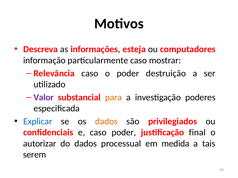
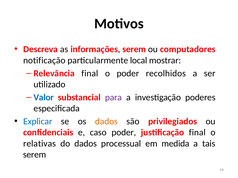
informações esteja: esteja -> serem (134, 49)
informação: informação -> notificação (44, 61)
particularmente caso: caso -> local (139, 61)
Relevância caso: caso -> final (90, 73)
destruição: destruição -> recolhidos (166, 73)
Valor colour: purple -> blue (44, 98)
para colour: orange -> purple (114, 98)
autorizar: autorizar -> relativas (40, 144)
